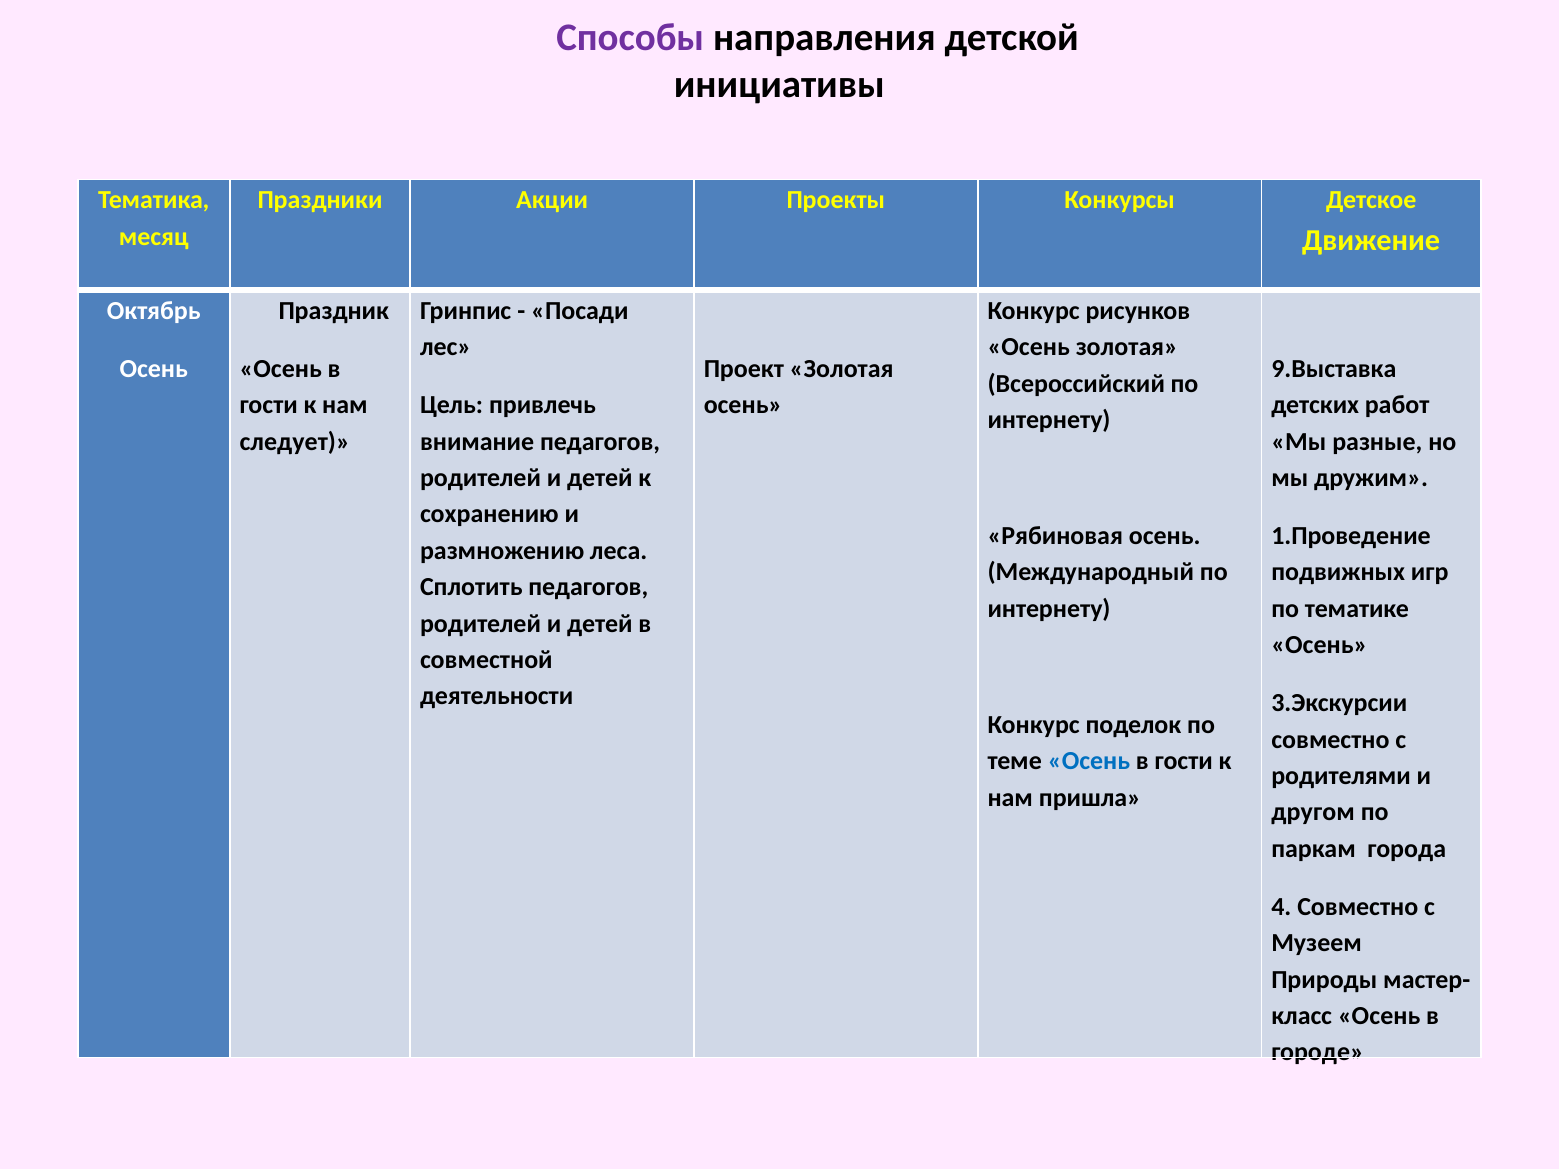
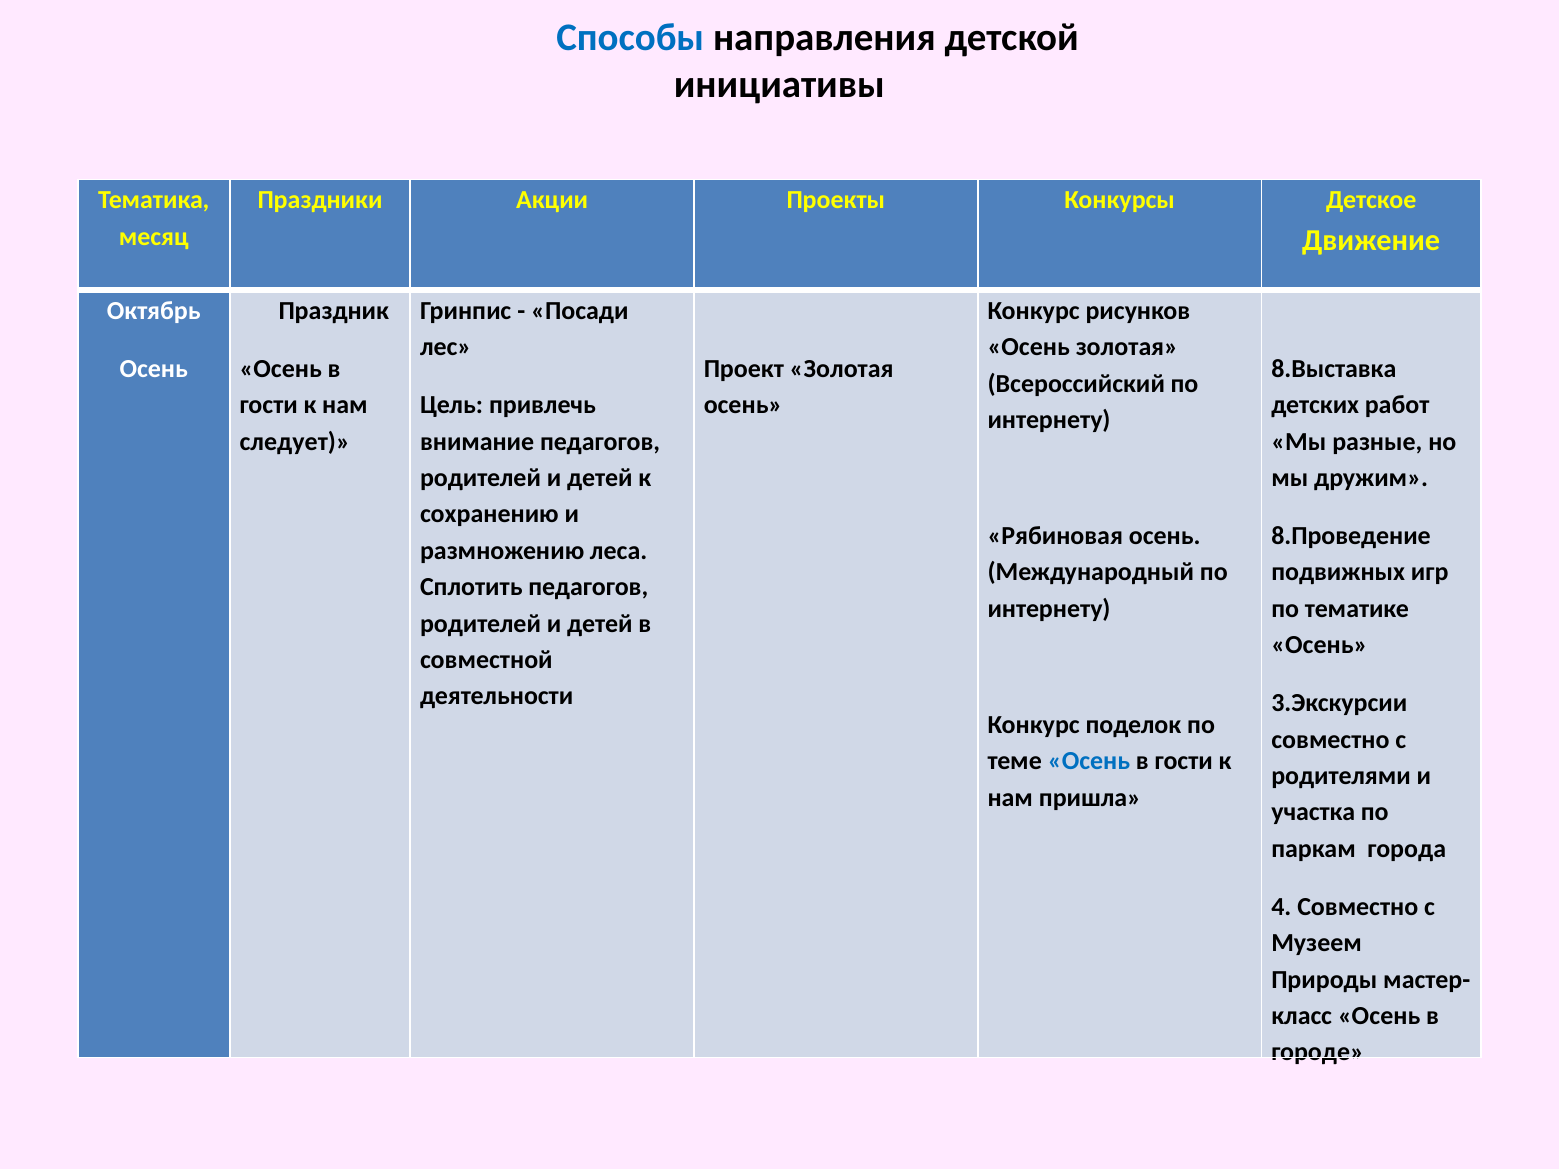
Способы colour: purple -> blue (630, 38)
9.Выставка: 9.Выставка -> 8.Выставка (1334, 369)
1.Проведение: 1.Проведение -> 8.Проведение (1351, 536)
другом: другом -> участка (1313, 813)
